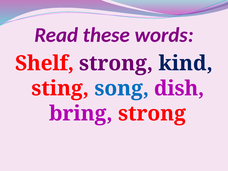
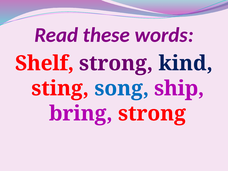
dish: dish -> ship (179, 88)
